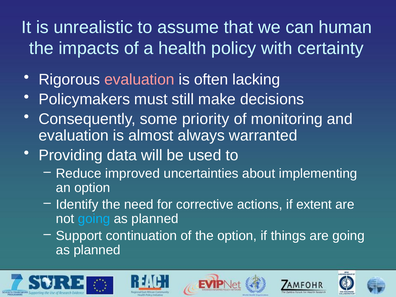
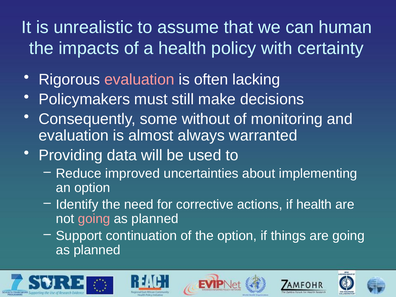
priority: priority -> without (206, 119)
if extent: extent -> health (314, 205)
going colour: light blue -> pink (94, 219)
